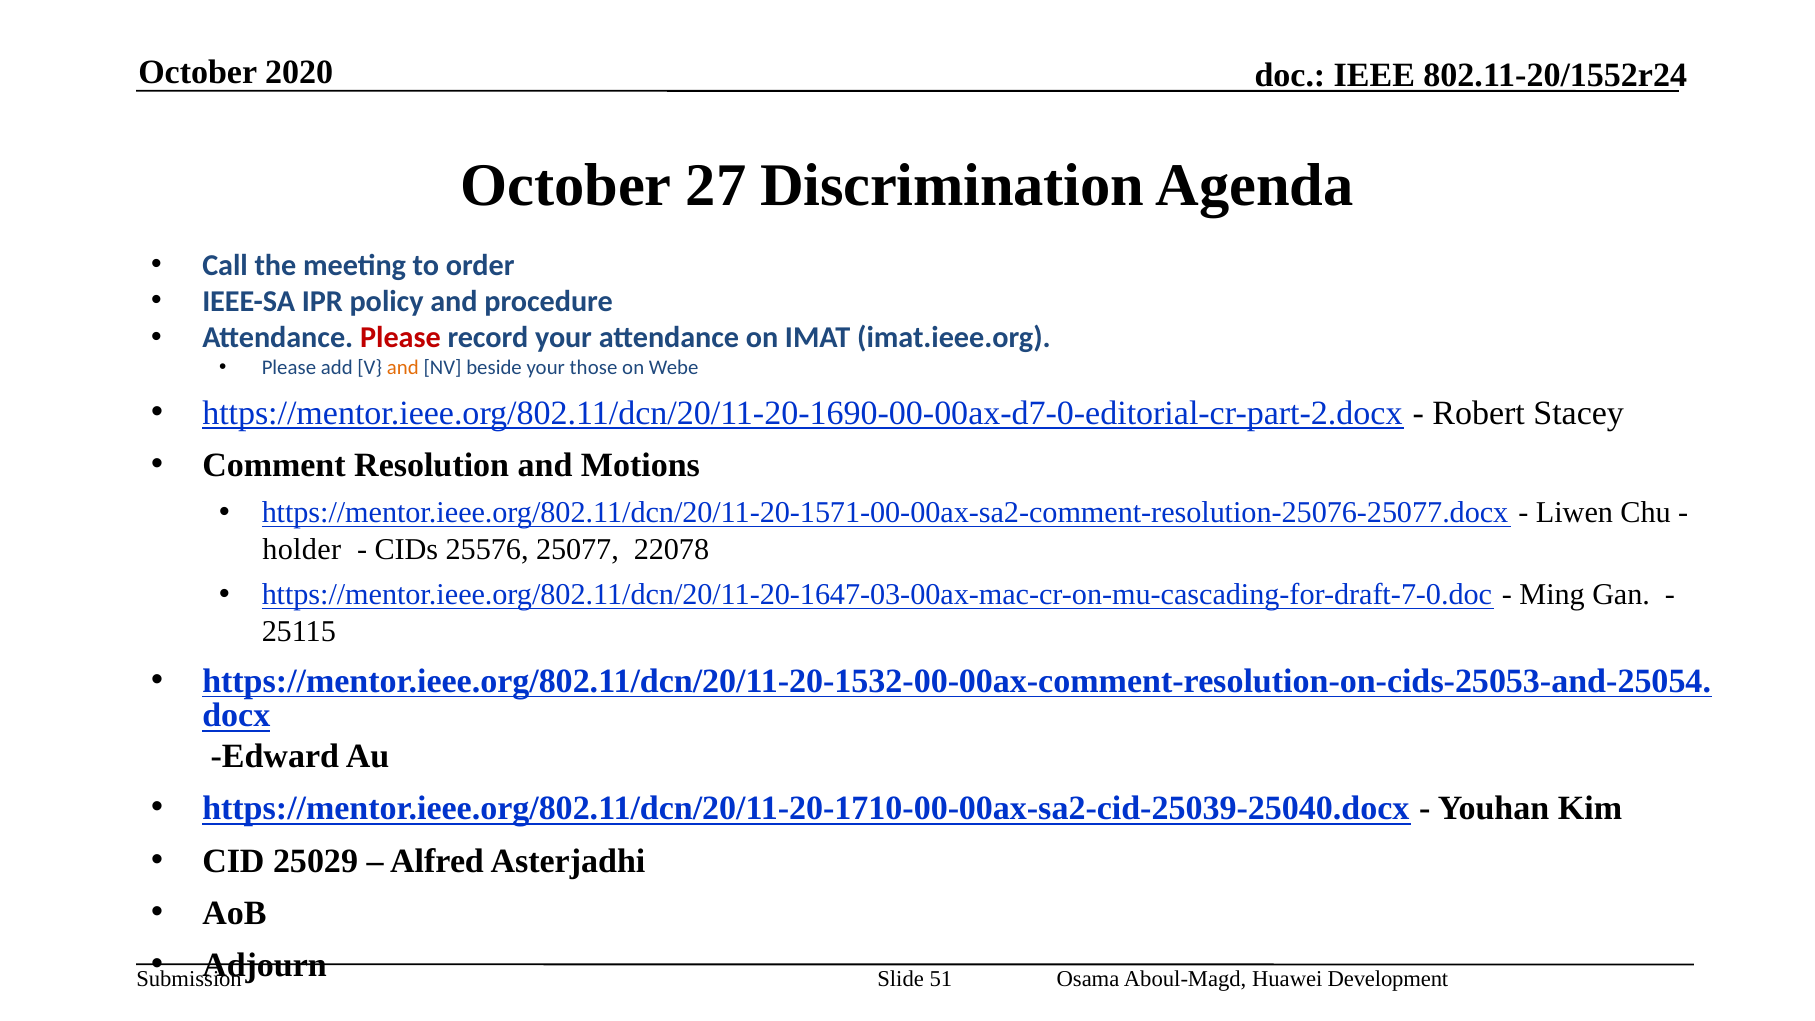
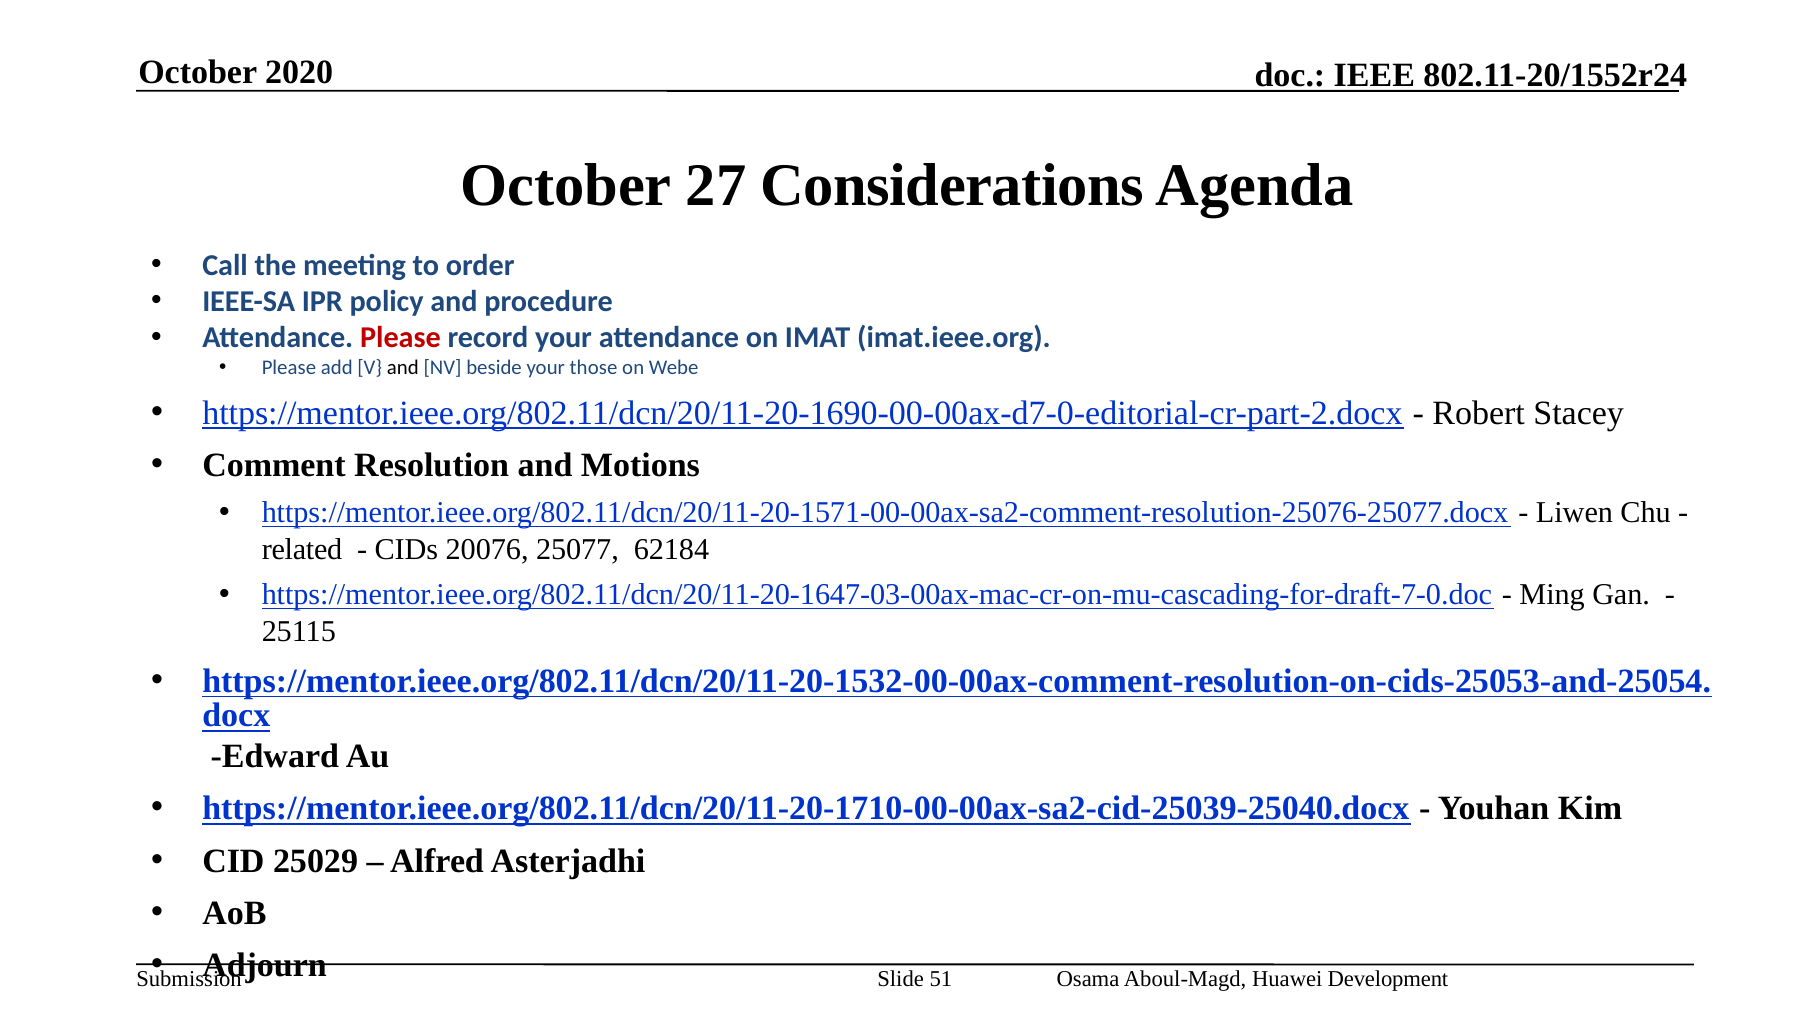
Discrimination: Discrimination -> Considerations (952, 186)
and colour: orange -> black (403, 368)
holder: holder -> related (302, 549)
25576: 25576 -> 20076 (487, 549)
22078: 22078 -> 62184 (671, 549)
